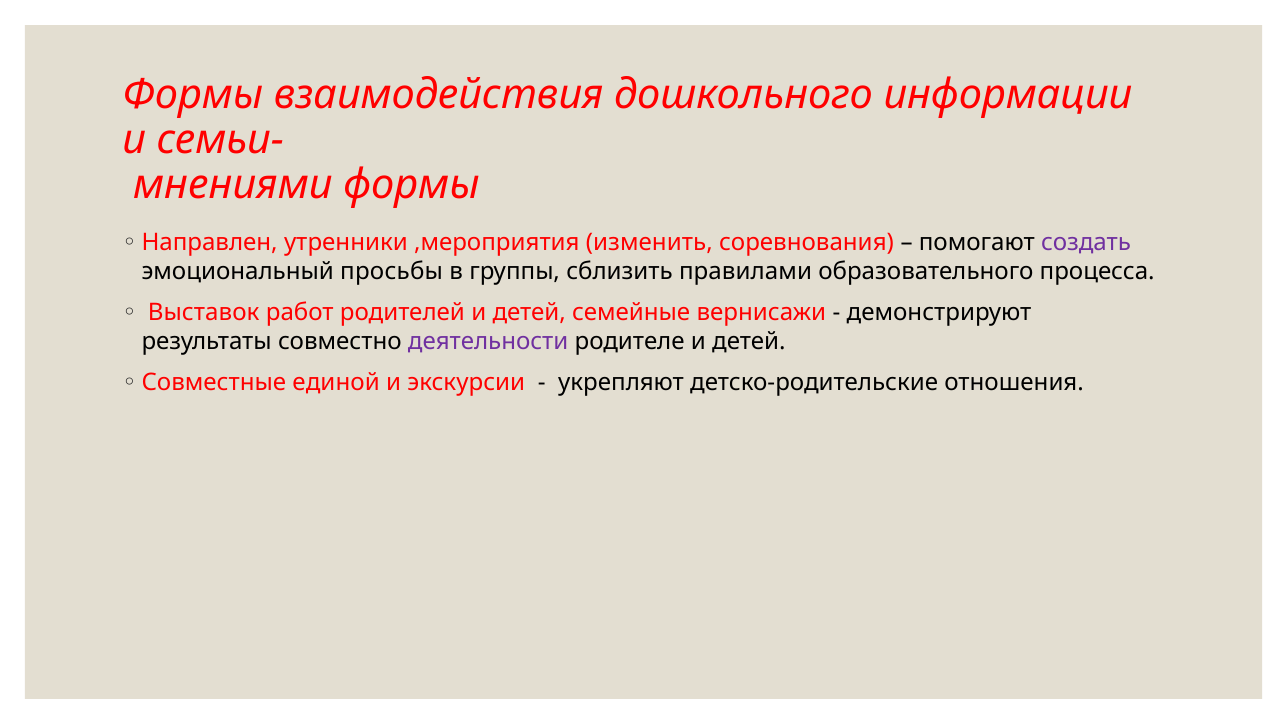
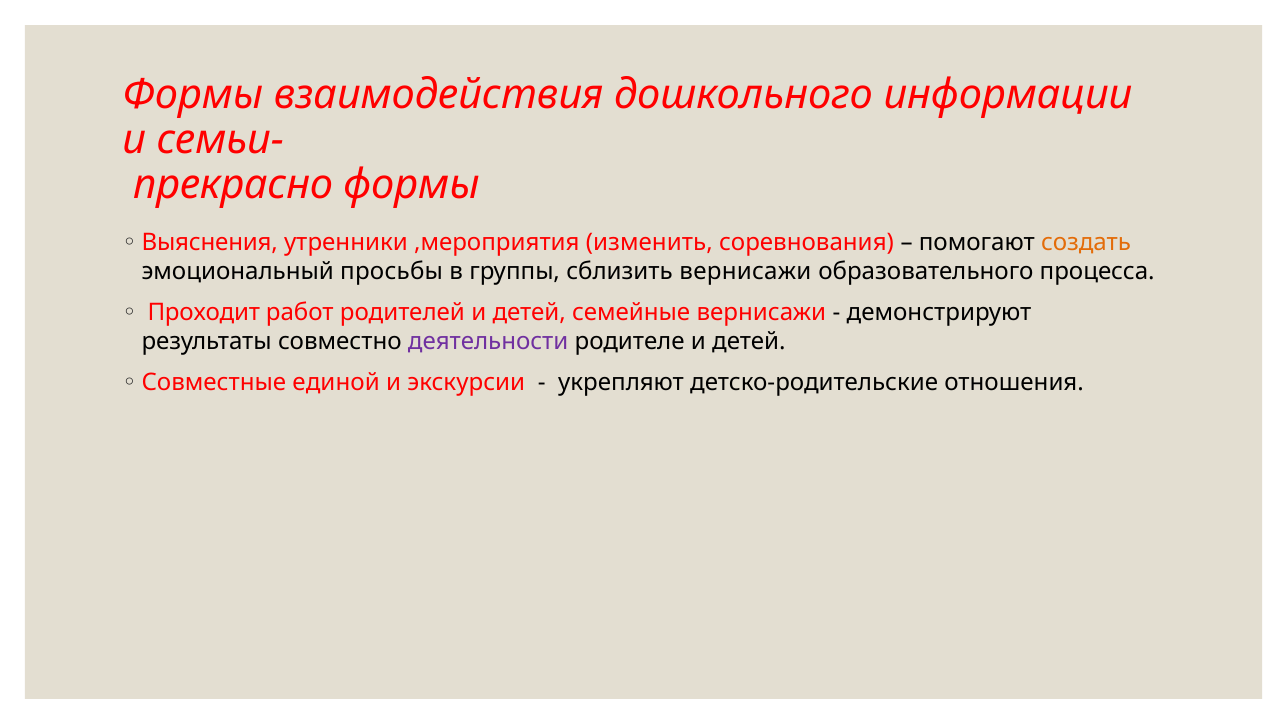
мнениями: мнениями -> прекрасно (233, 185)
Направлен: Направлен -> Выяснения (210, 243)
создать colour: purple -> orange (1086, 243)
сблизить правилами: правилами -> вернисажи (745, 272)
Выставок: Выставок -> Проходит (204, 313)
